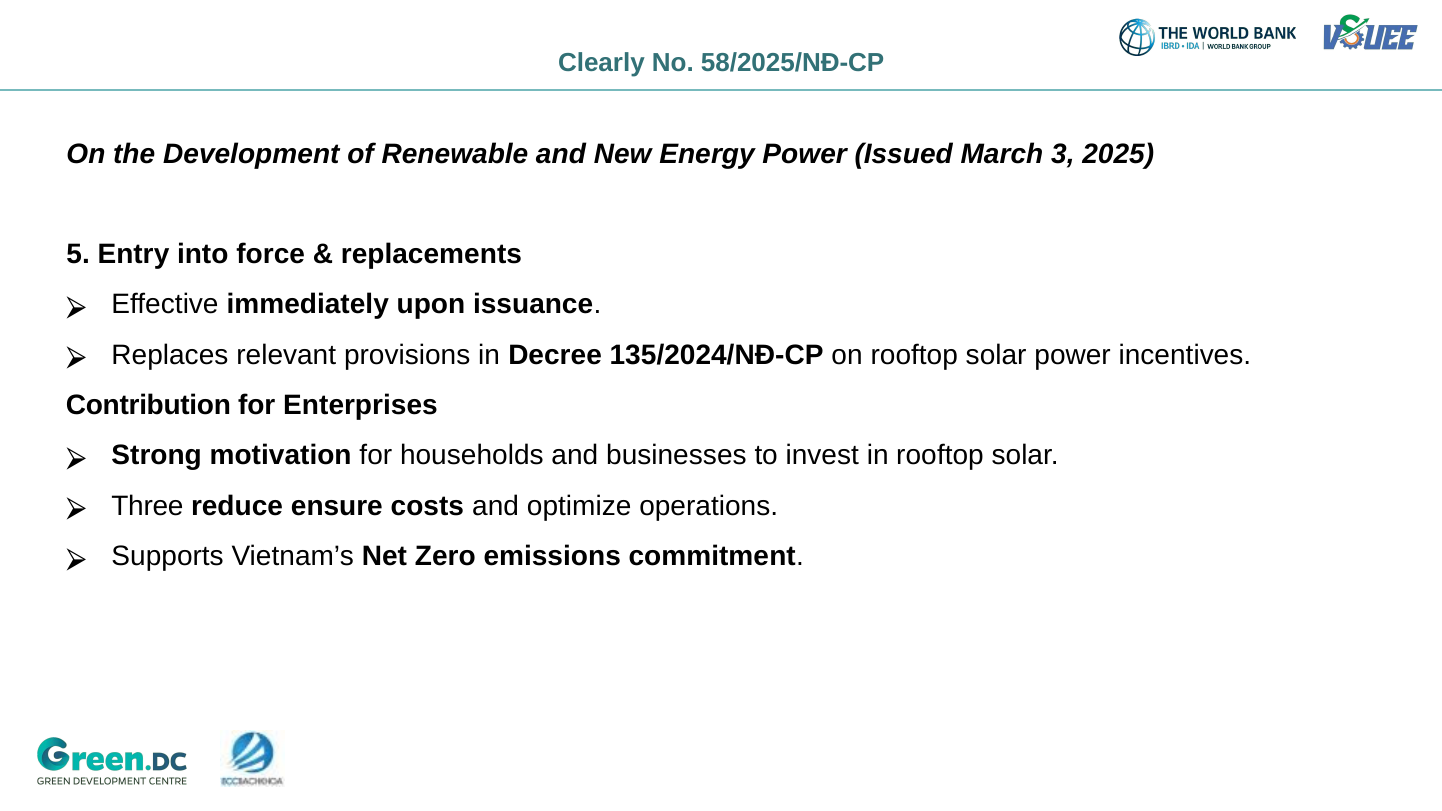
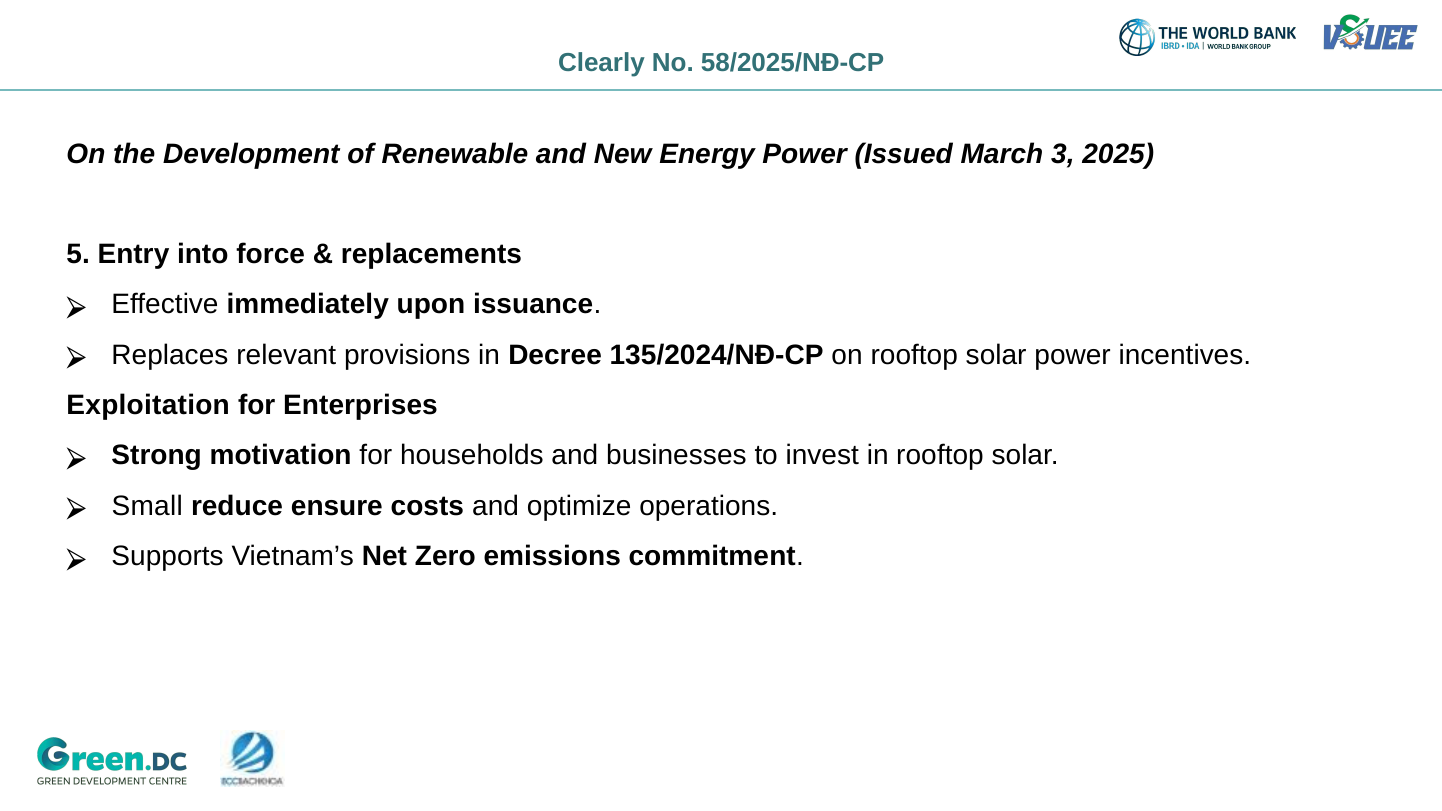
Contribution: Contribution -> Exploitation (148, 405)
Three: Three -> Small (147, 506)
